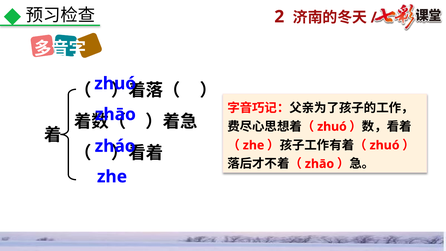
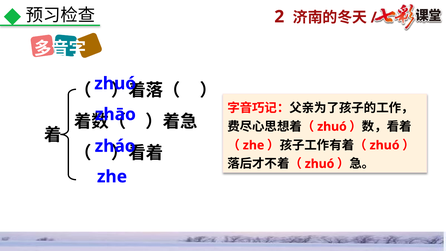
zhāo: zhāo -> zhuó (320, 164)
